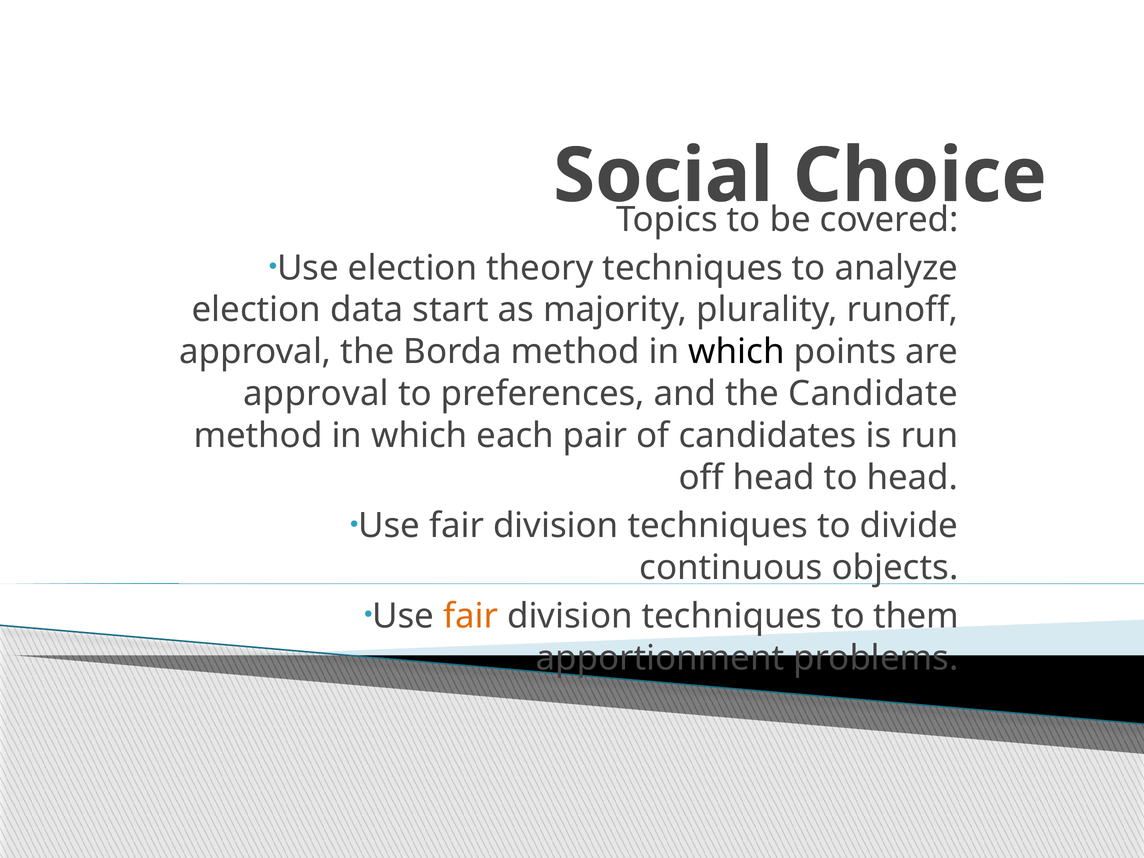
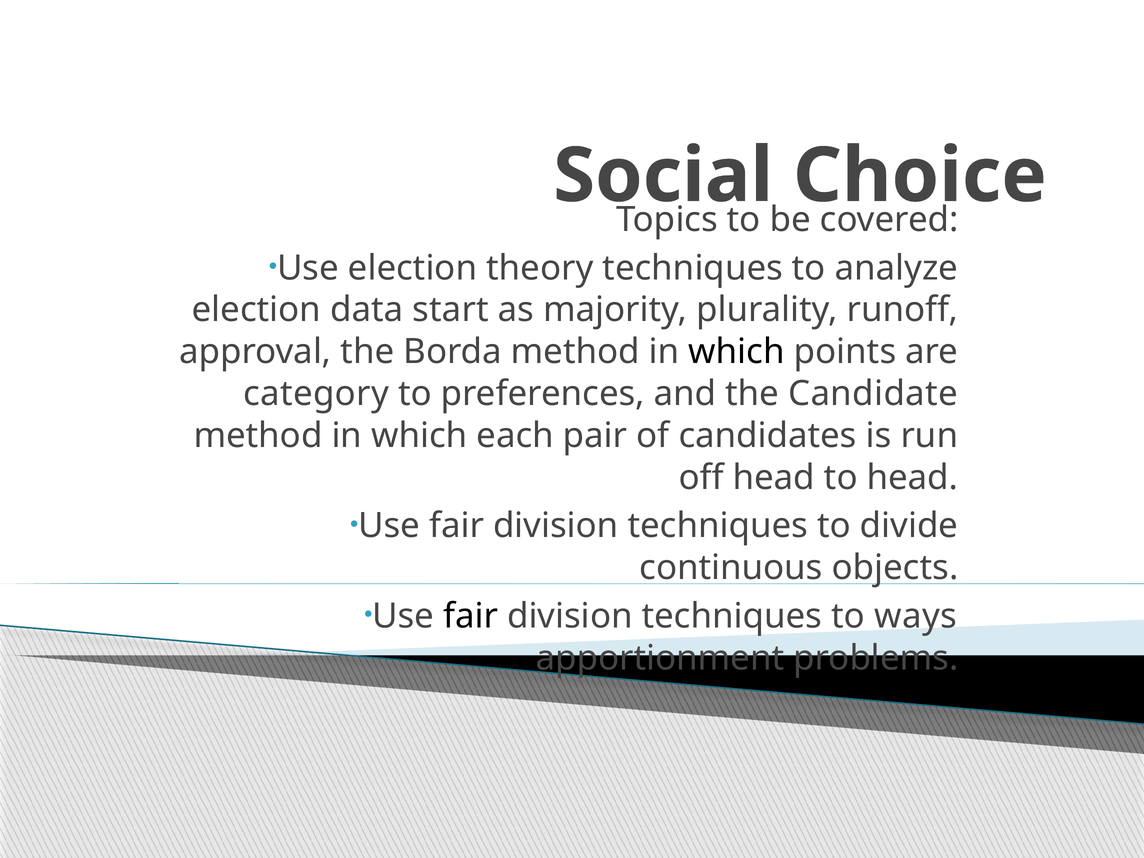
approval: approval -> category (316, 394)
fair colour: orange -> black (471, 616)
them: them -> ways (916, 616)
